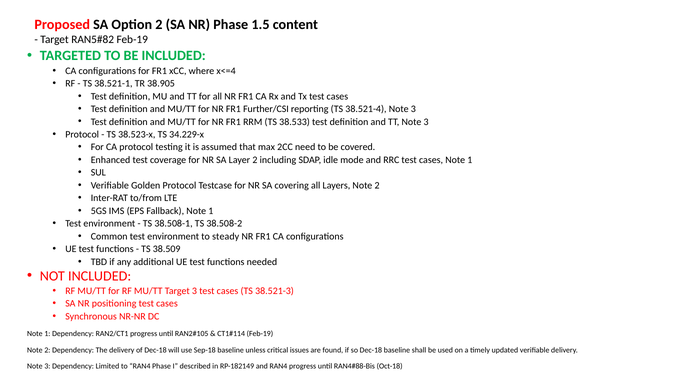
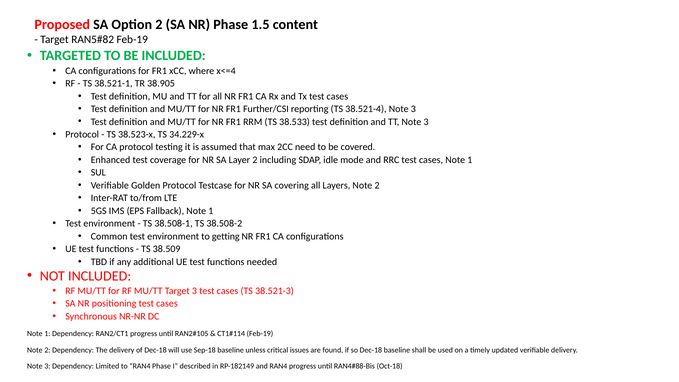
steady: steady -> getting (226, 236)
